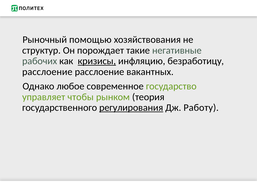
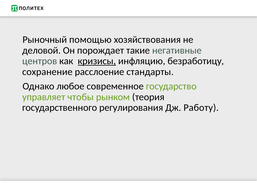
структур: структур -> деловой (41, 51)
рабочих: рабочих -> центров (40, 61)
расслоение: расслоение -> сохранение (47, 72)
вакантных: вакантных -> стандарты (150, 72)
регулирования underline: present -> none (131, 108)
